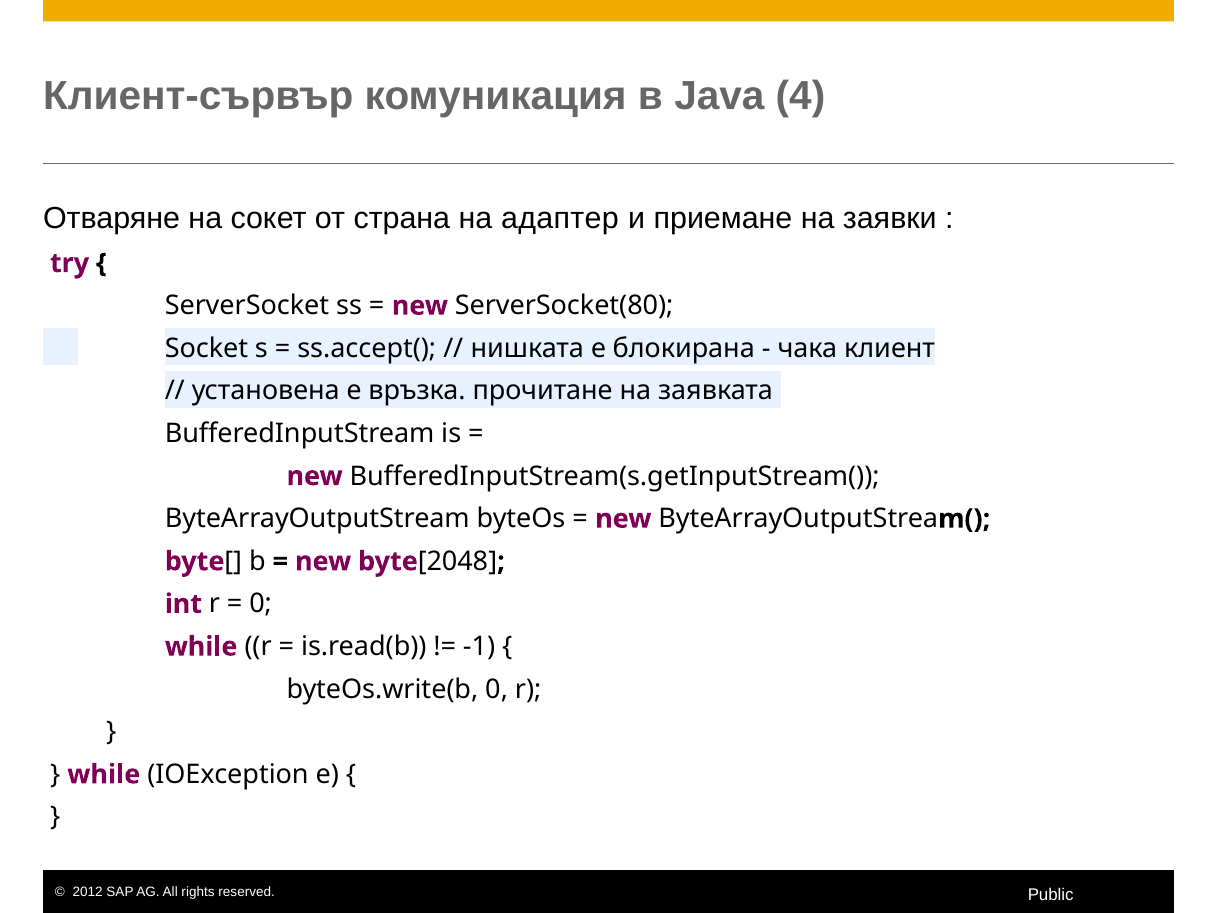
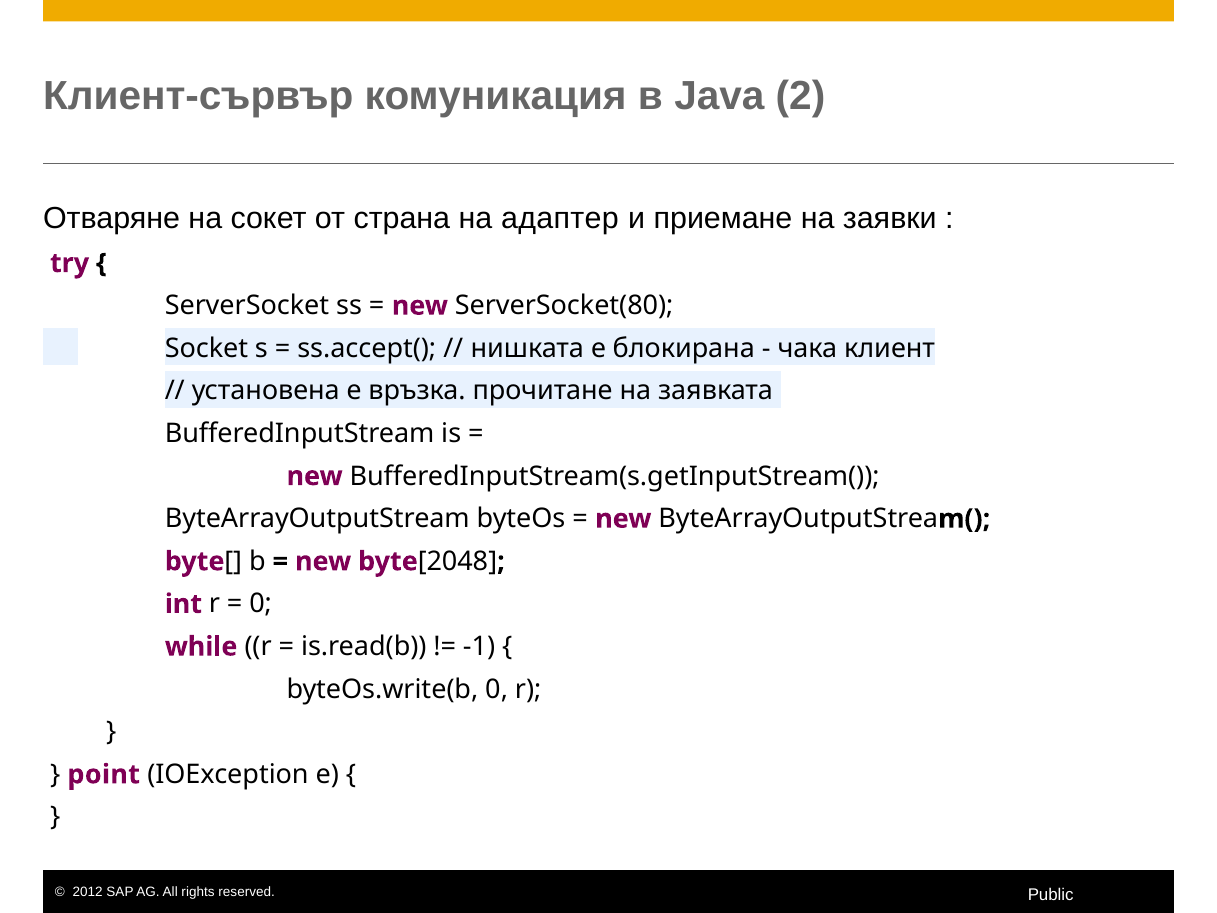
4: 4 -> 2 (801, 96)
while: while -> point (104, 774)
